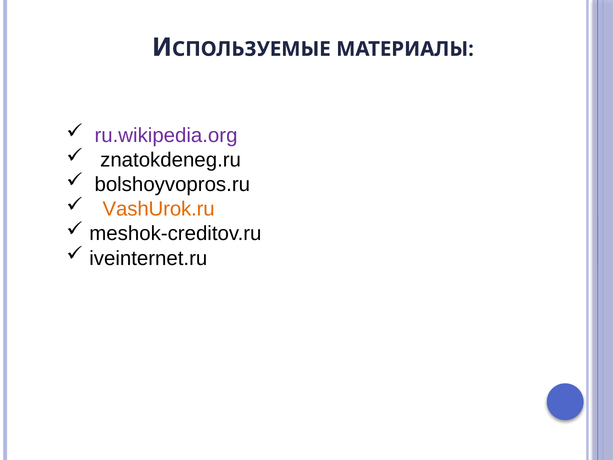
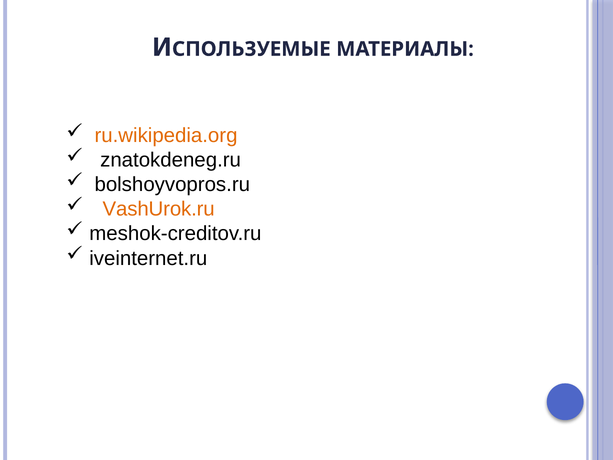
ru.wikipedia.org colour: purple -> orange (166, 136)
